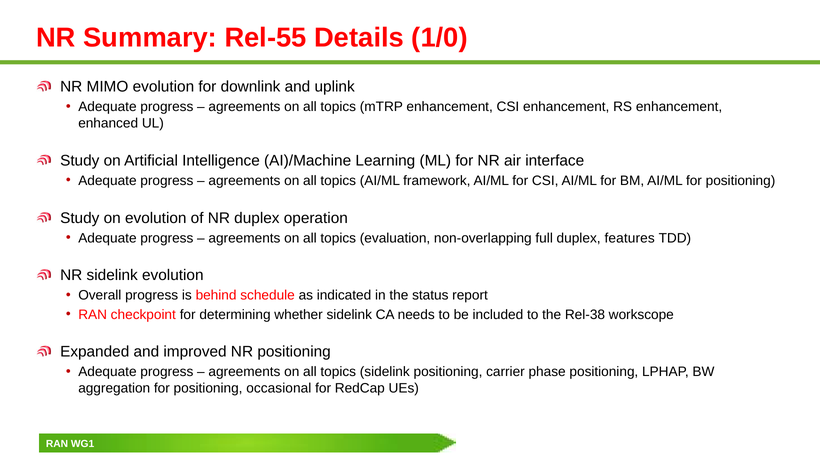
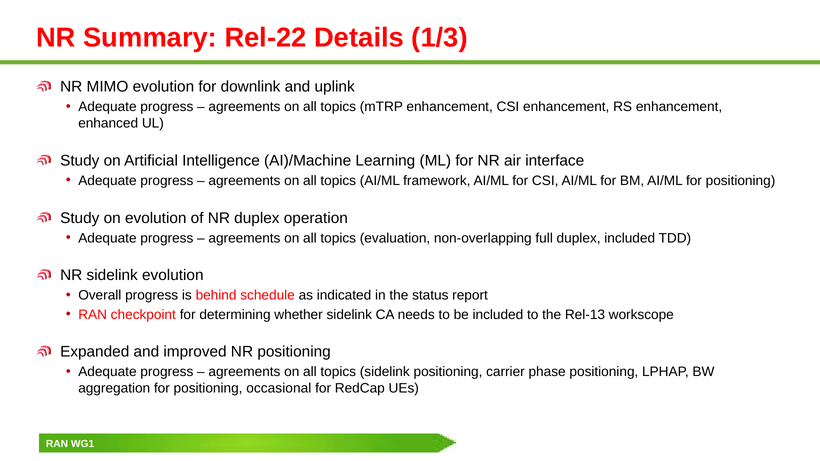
Rel-55: Rel-55 -> Rel-22 (266, 38)
1/0: 1/0 -> 1/3 (440, 38)
duplex features: features -> included (630, 238)
Rel-38: Rel-38 -> Rel-13 (585, 315)
